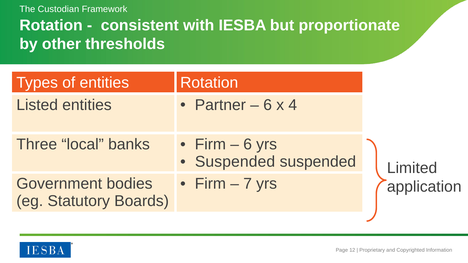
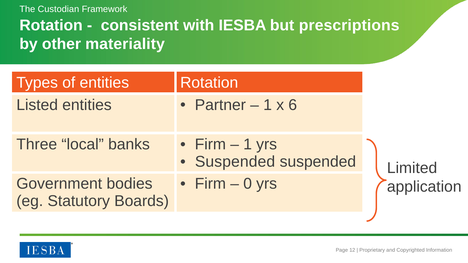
proportionate: proportionate -> prescriptions (349, 25)
thresholds: thresholds -> materiality (125, 44)
6: 6 -> 1 (268, 105)
4: 4 -> 6 (293, 105)
6: 6 -> 1 (248, 144)
7: 7 -> 0 (248, 184)
